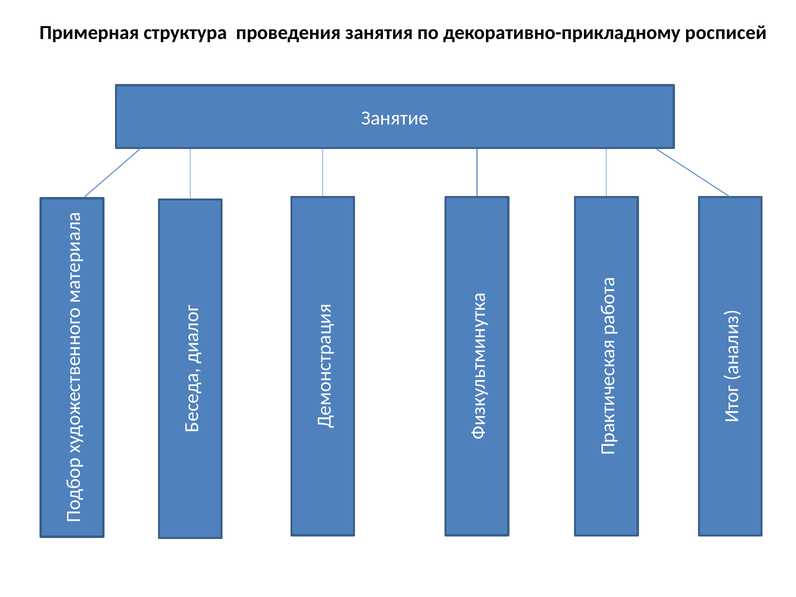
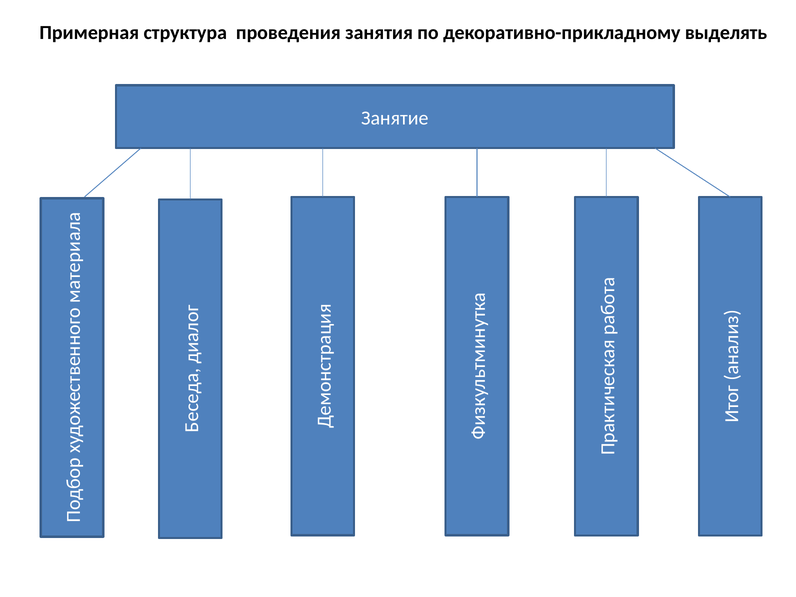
росписей: росписей -> выделять (726, 33)
